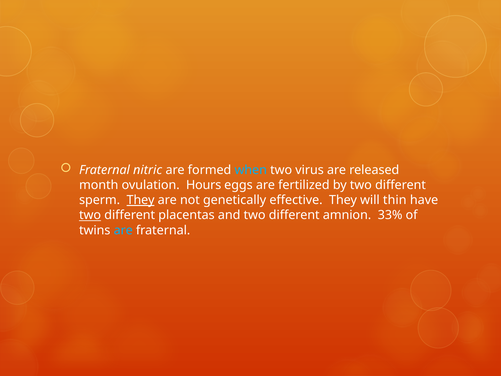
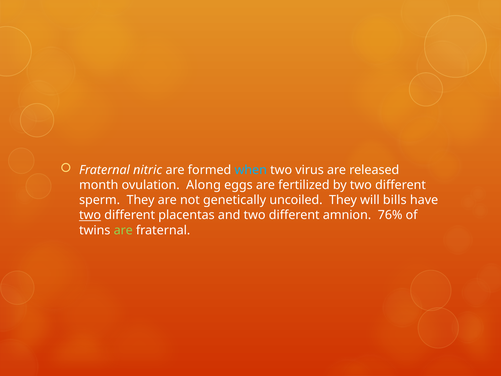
Hours: Hours -> Along (204, 185)
They underline: present -> none (141, 200)
effective: effective -> uncoiled (296, 200)
thin: thin -> bills (395, 200)
33%: 33% -> 76% (390, 215)
are colour: light blue -> light green (123, 230)
